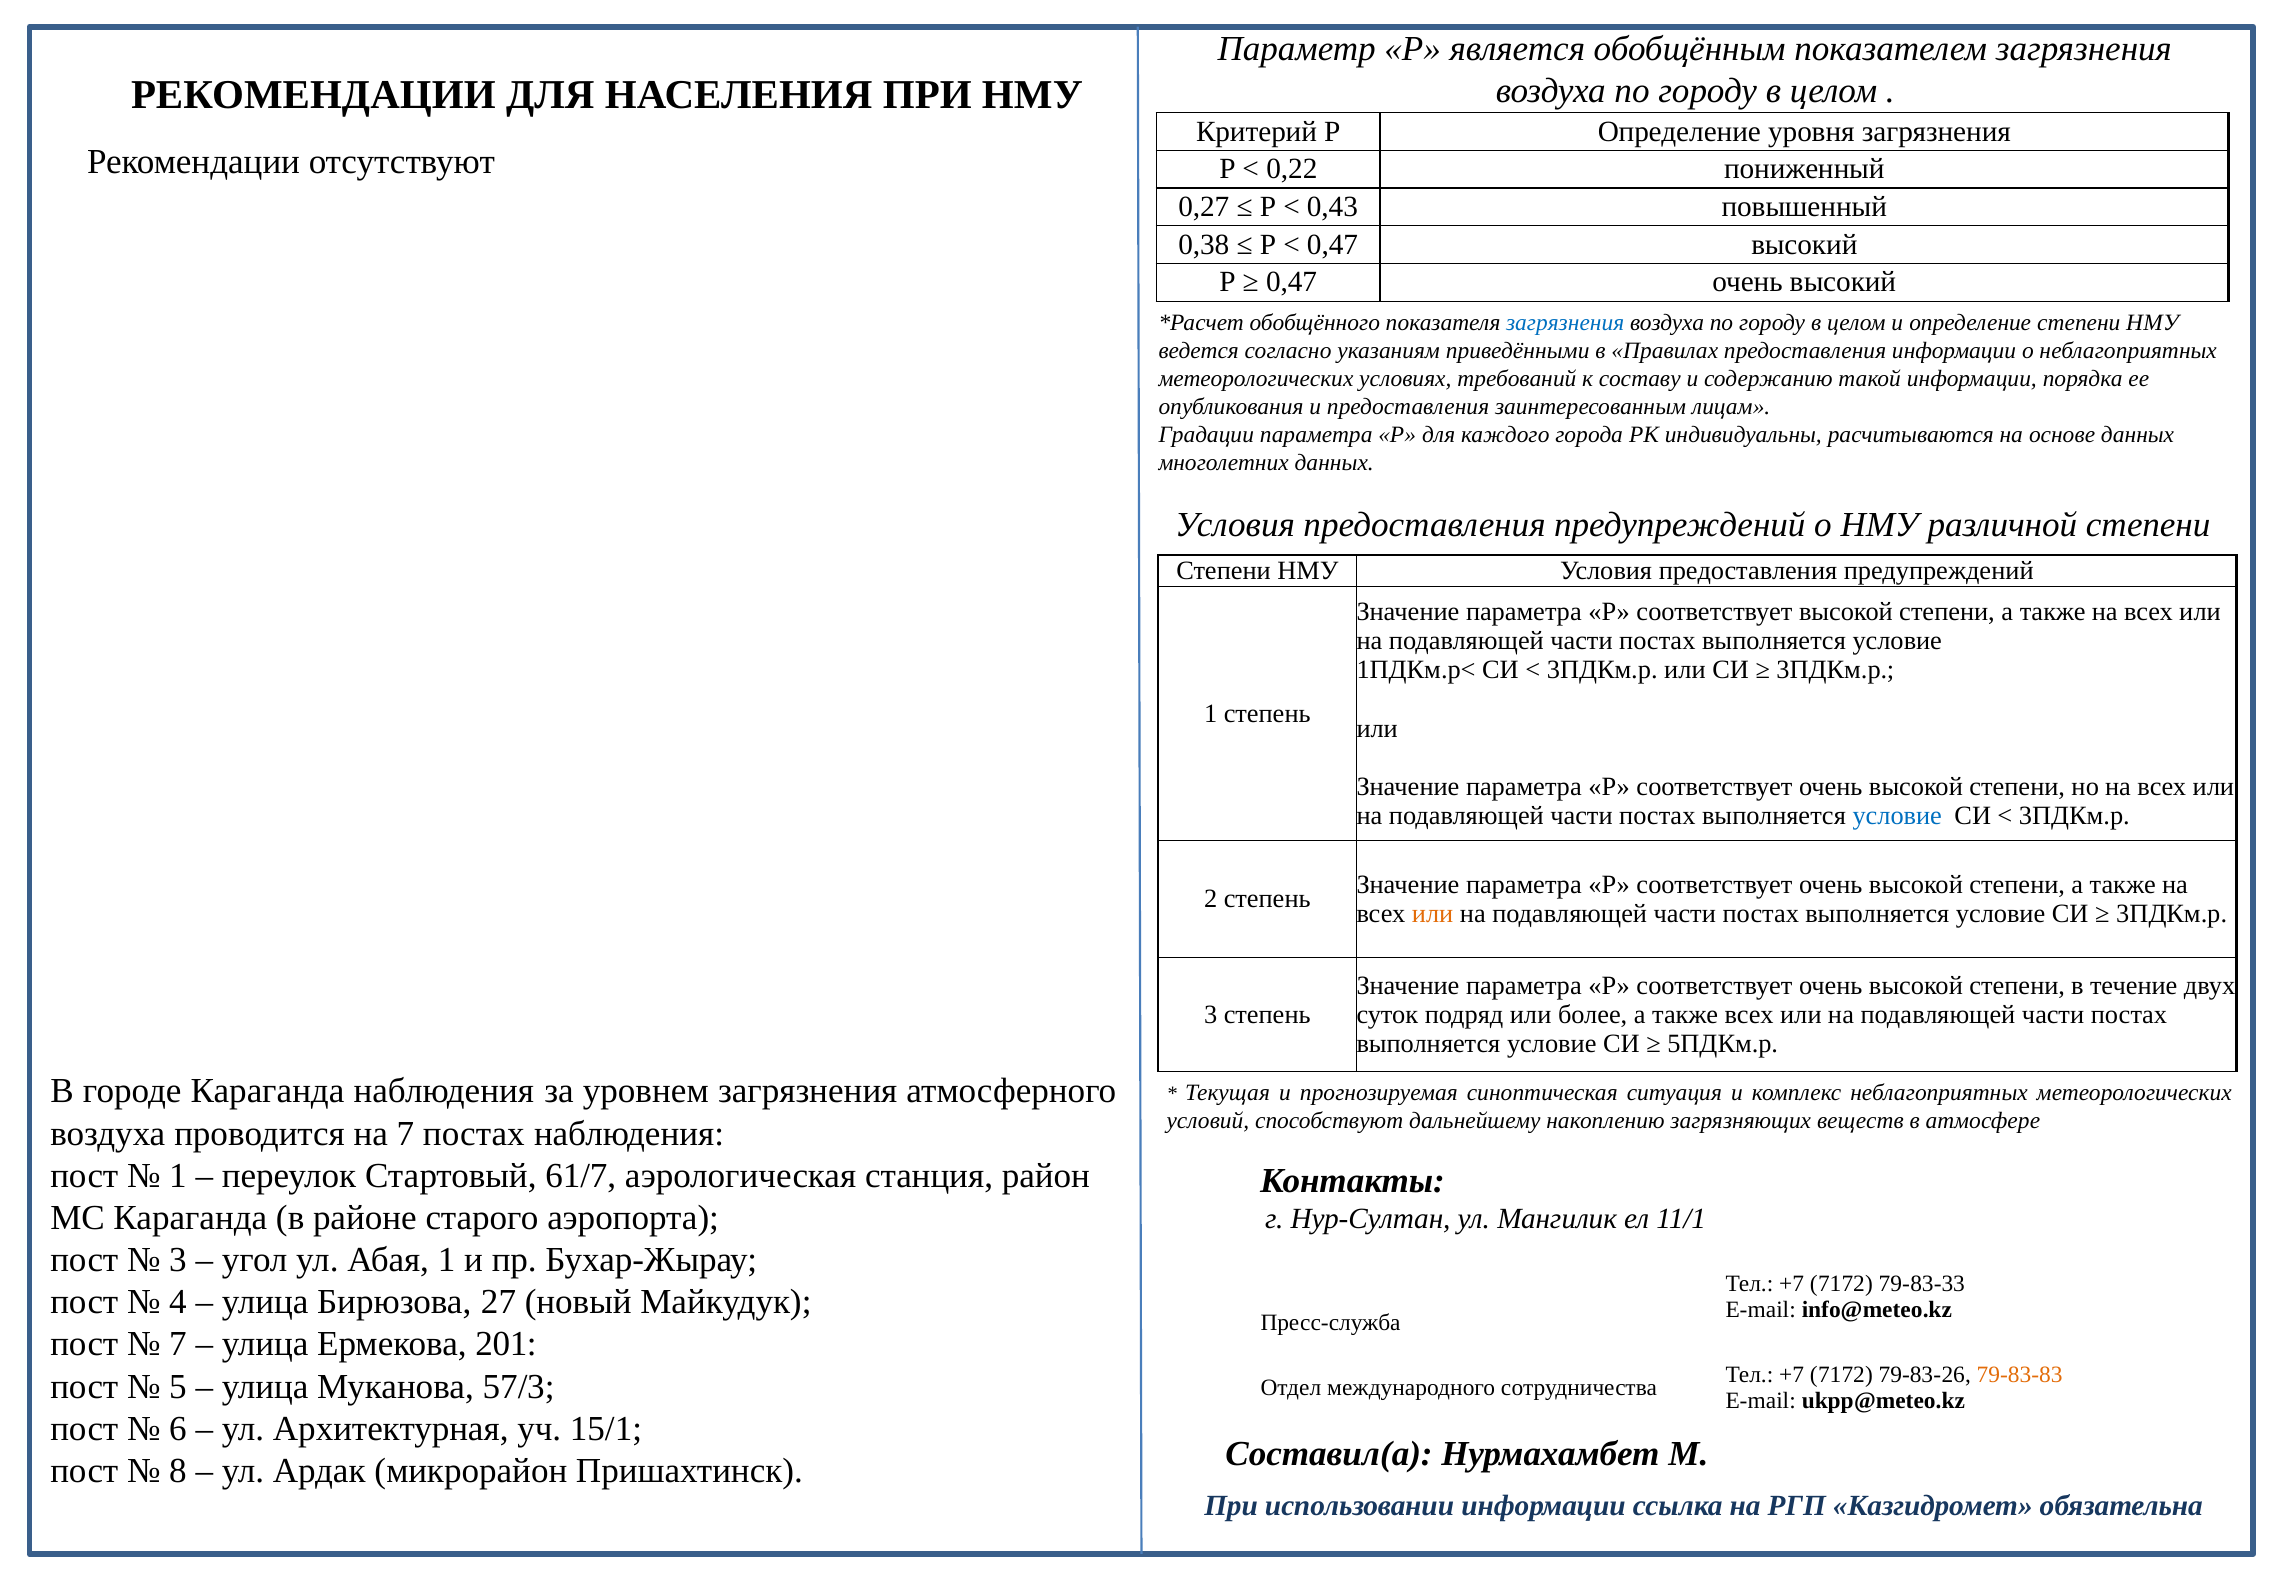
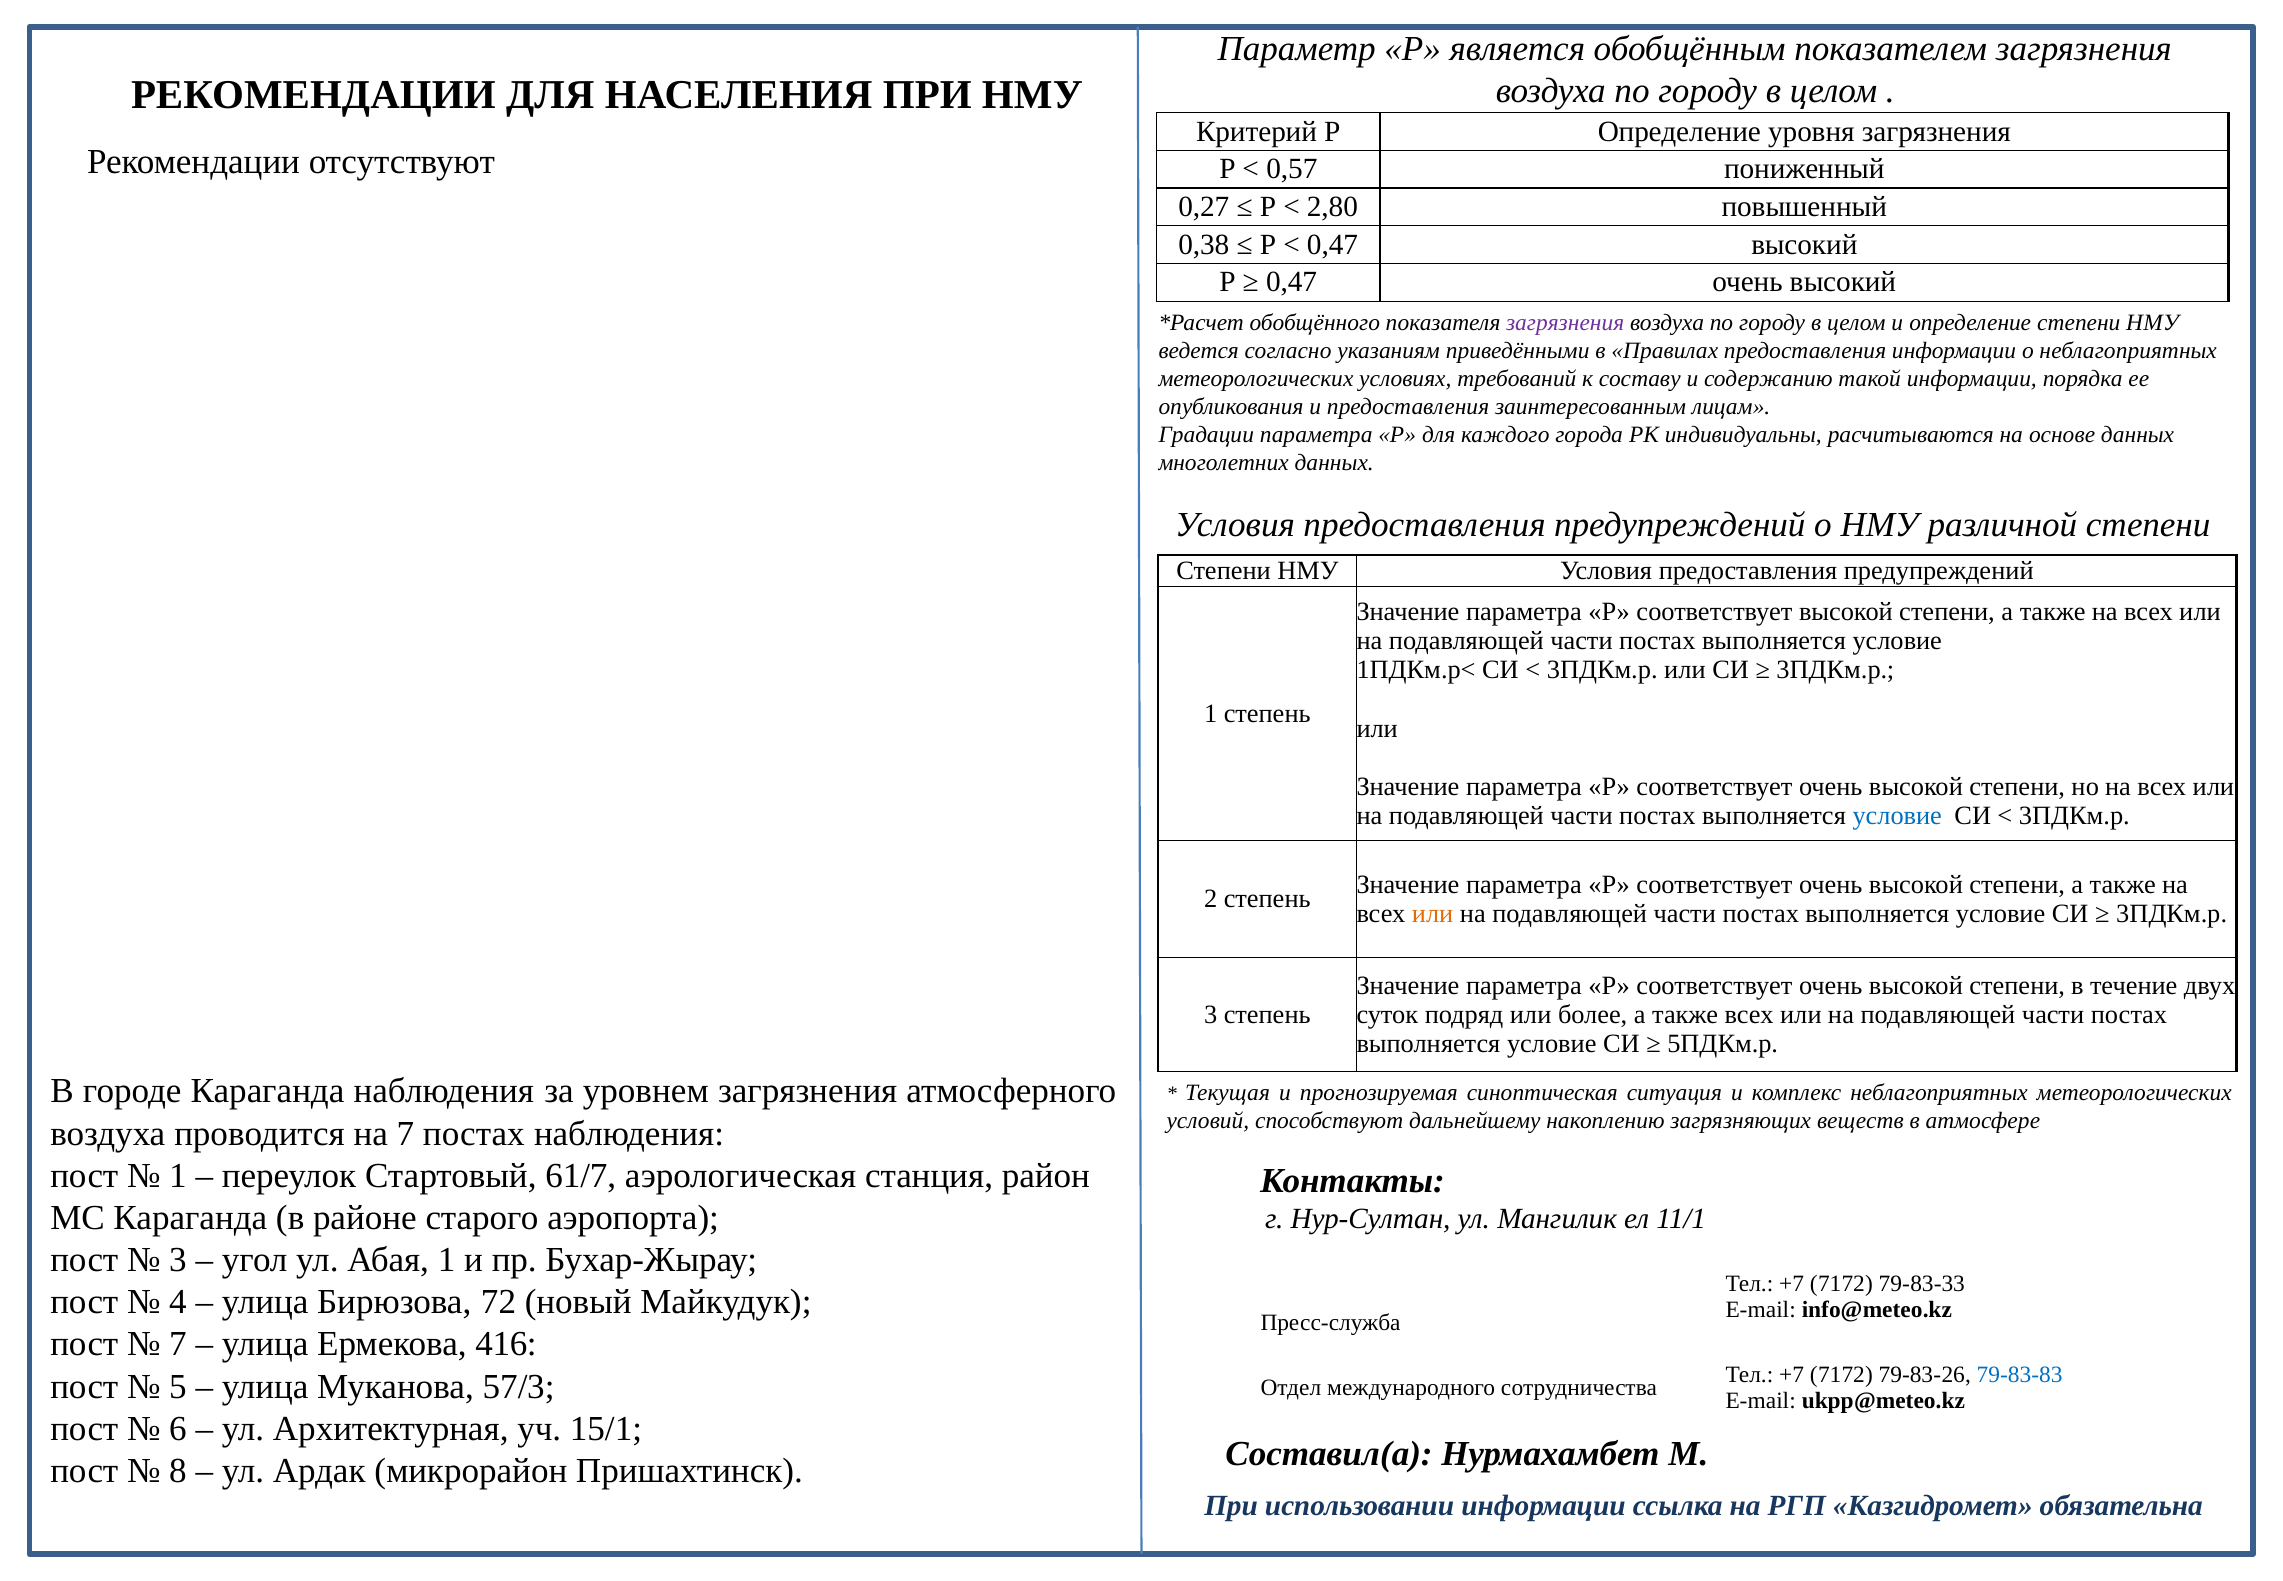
0,22: 0,22 -> 0,57 (1292, 169)
0,43: 0,43 -> 2,80 (1332, 207)
загрязнения colour: blue -> purple (1565, 323)
27: 27 -> 72 (499, 1302)
201: 201 -> 416 (506, 1344)
79-83-83 colour: orange -> blue (2020, 1375)
